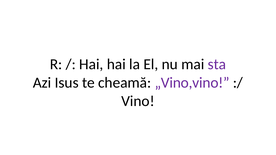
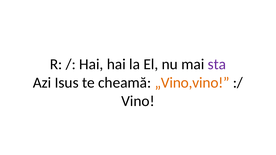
„Vino,vino colour: purple -> orange (192, 83)
